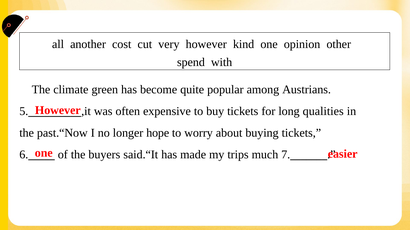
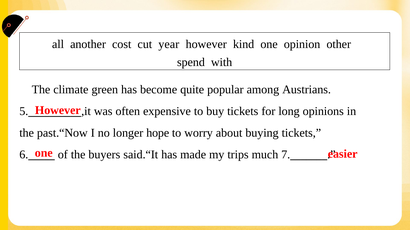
very: very -> year (169, 44)
qualities: qualities -> opinions (323, 112)
